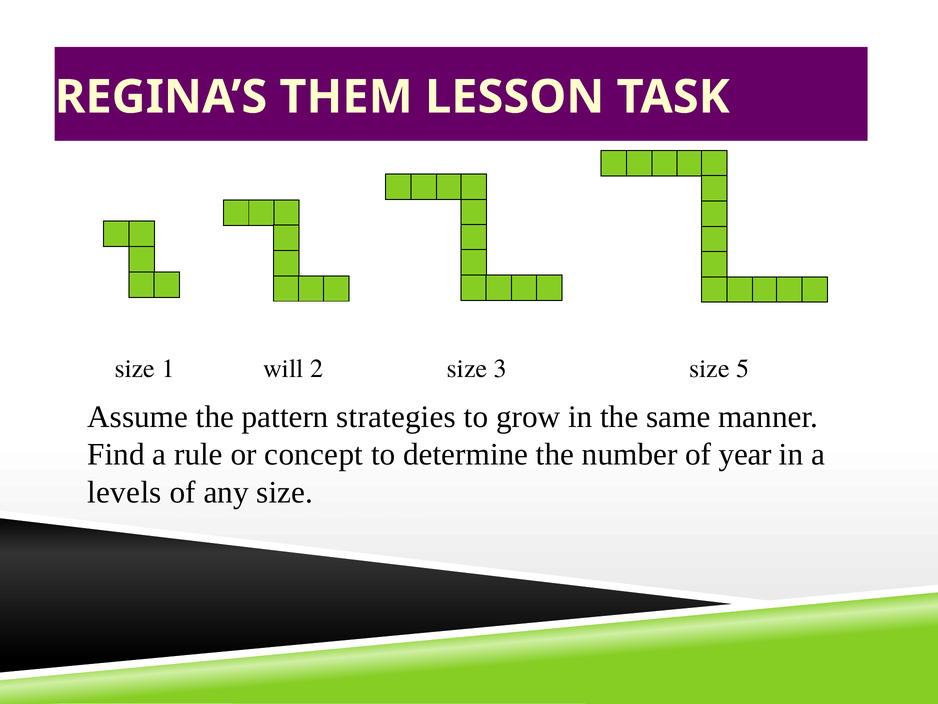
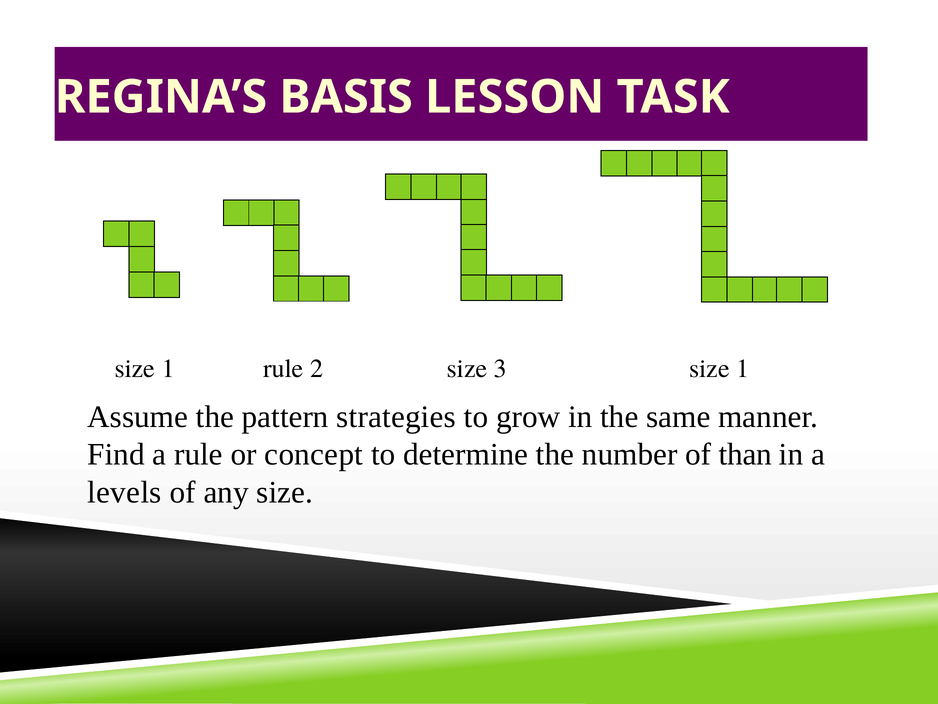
THEM: THEM -> BASIS (346, 97)
1 will: will -> rule (283, 368)
3 size 5: 5 -> 1 (743, 368)
year: year -> than (745, 454)
